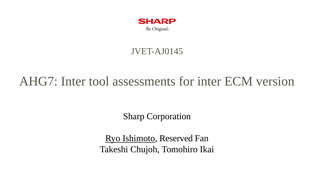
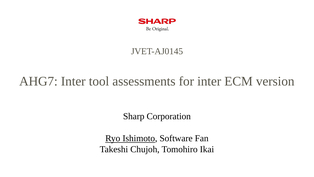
Reserved: Reserved -> Software (176, 138)
